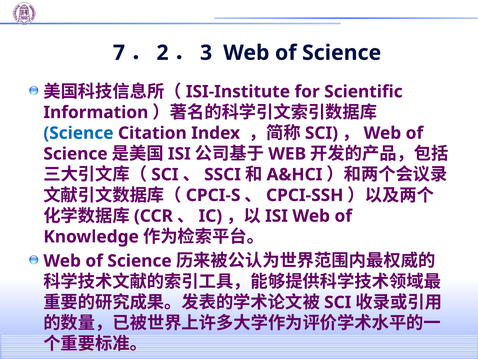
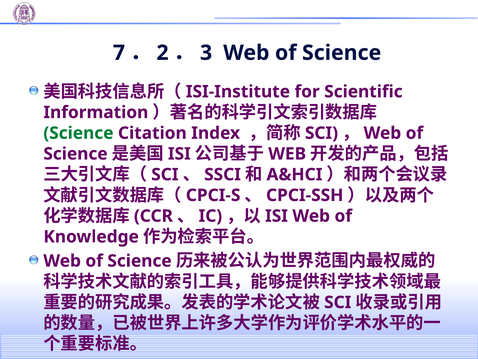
Science colour: blue -> green (78, 133)
